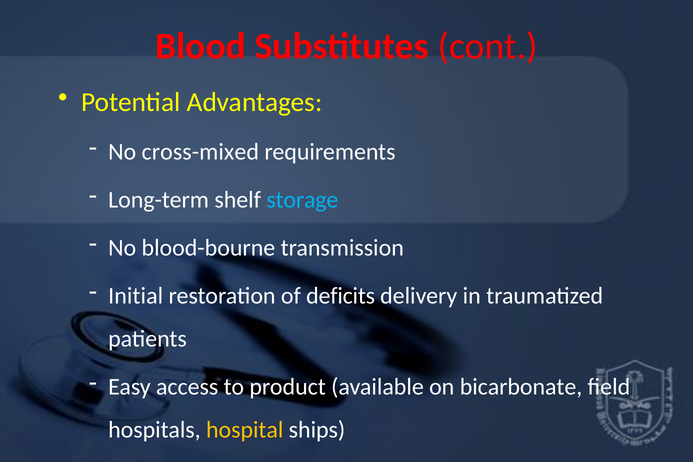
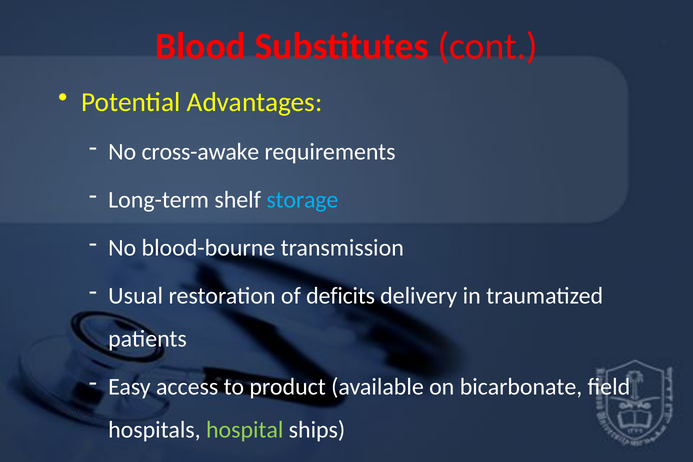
cross-mixed: cross-mixed -> cross-awake (200, 152)
Initial: Initial -> Usual (136, 296)
hospital colour: yellow -> light green (245, 430)
